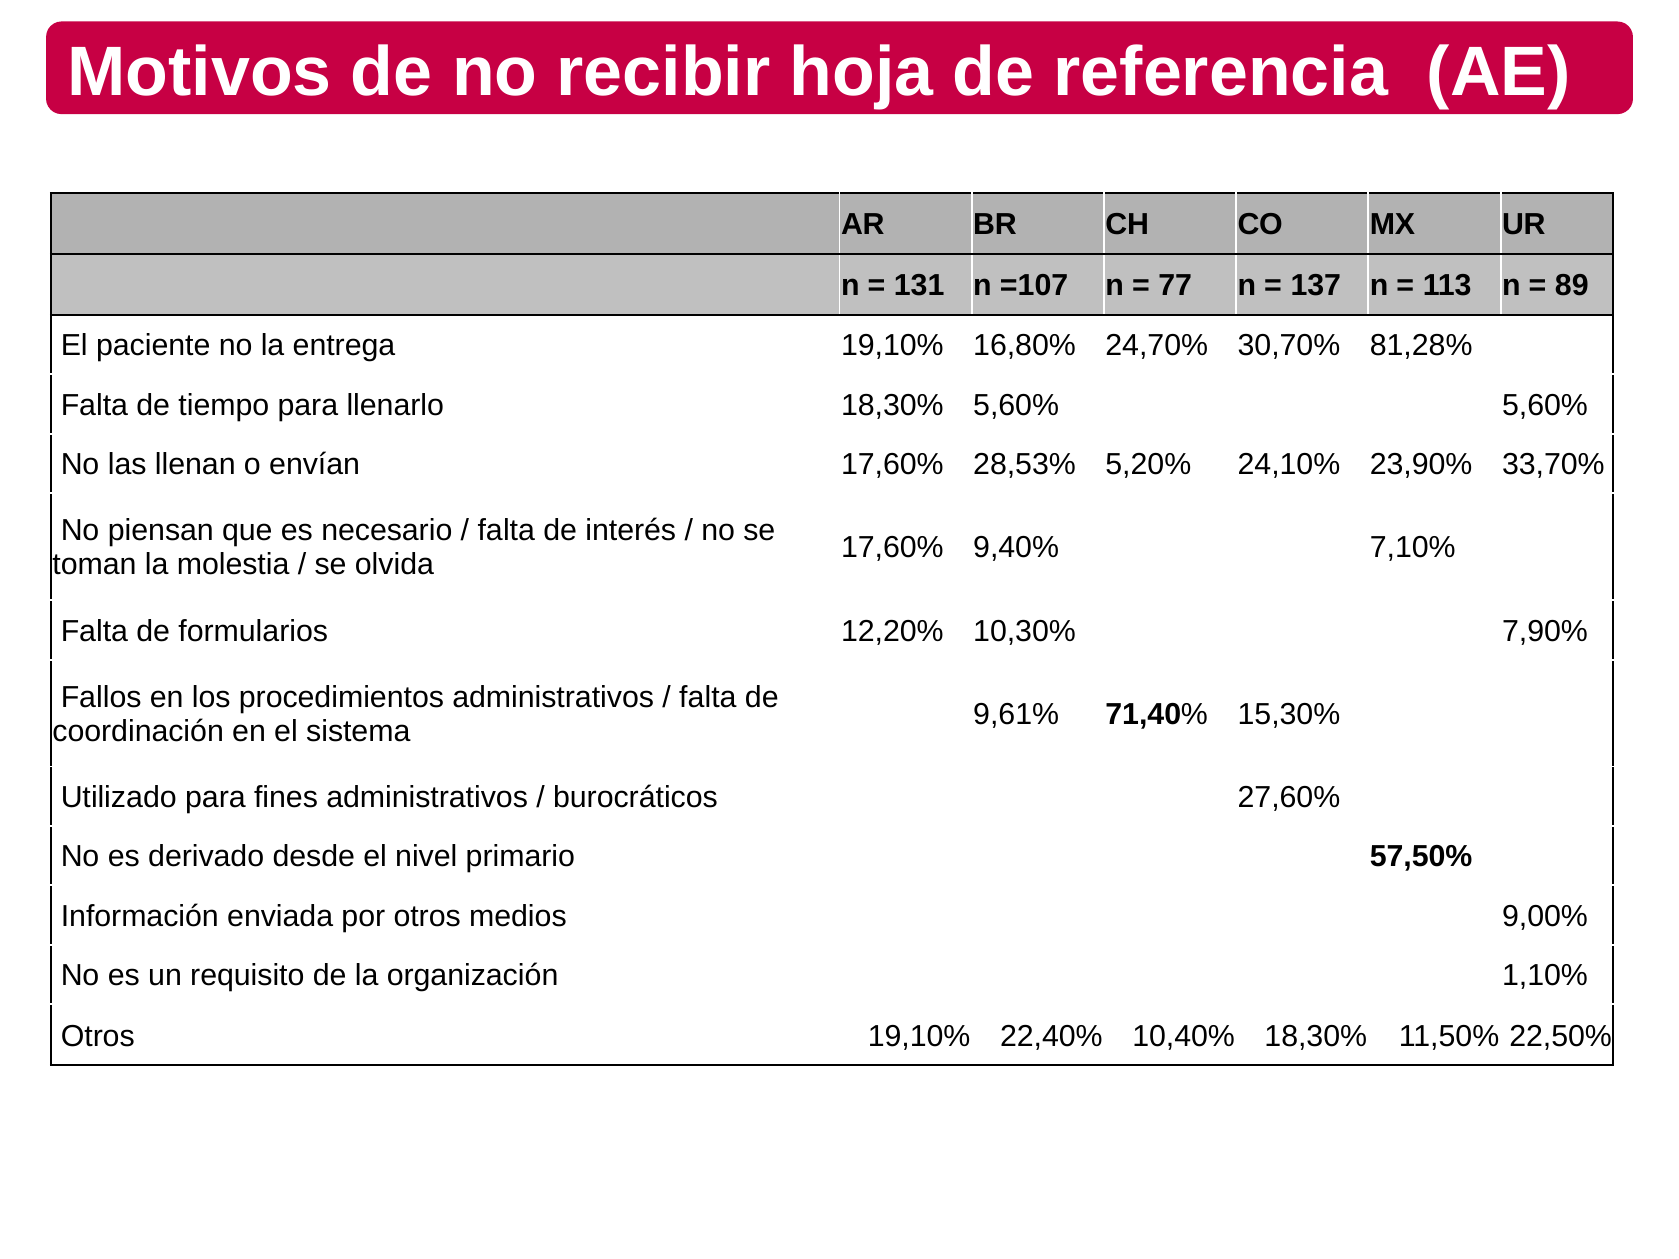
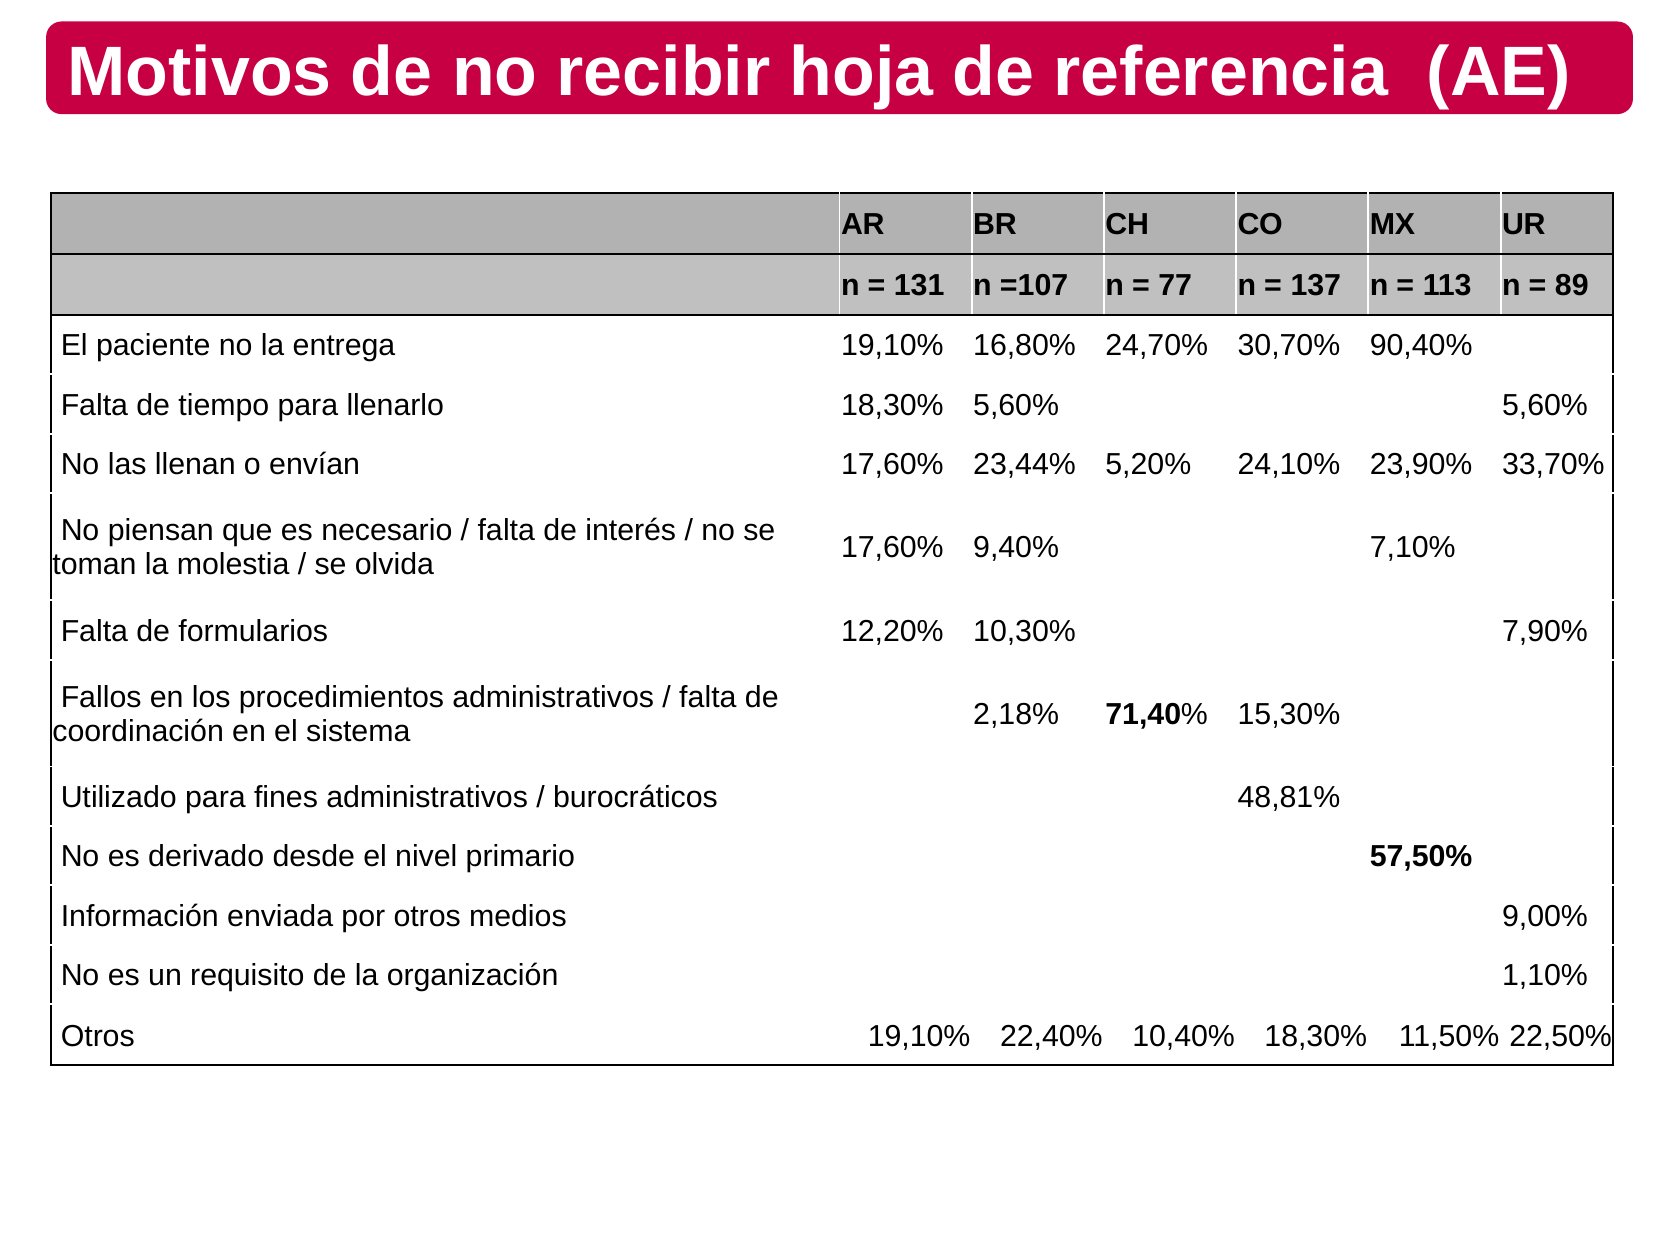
81,28%: 81,28% -> 90,40% (1421, 346)
28,53%: 28,53% -> 23,44% (1025, 465)
9,61%: 9,61% -> 2,18% (1016, 714)
27,60%: 27,60% -> 48,81% (1289, 798)
